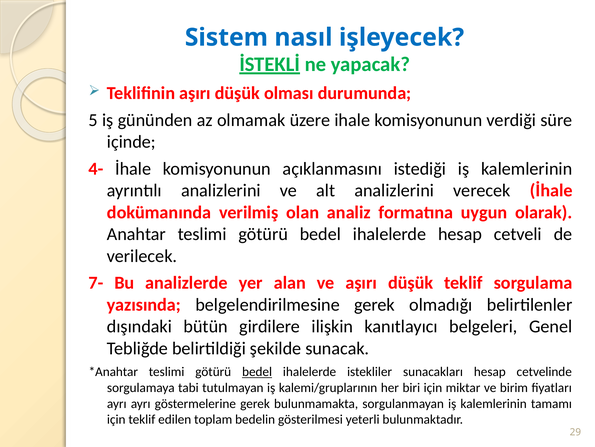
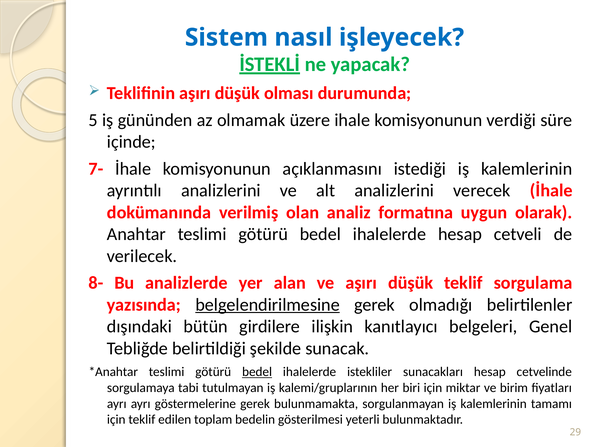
4-: 4- -> 7- (96, 168)
7-: 7- -> 8- (96, 282)
belgelendirilmesine underline: none -> present (268, 304)
